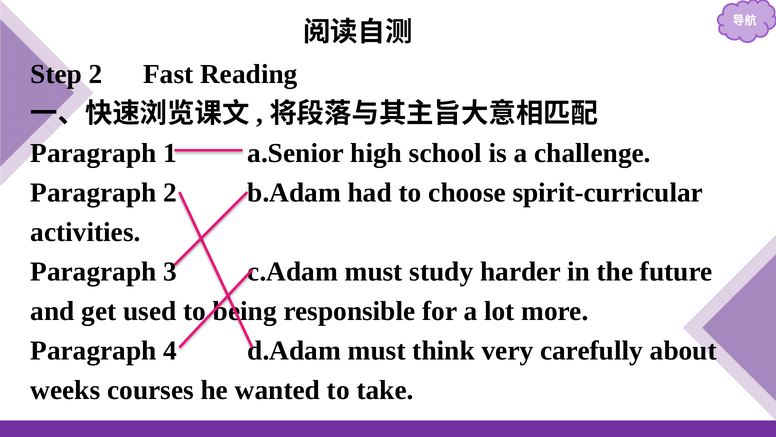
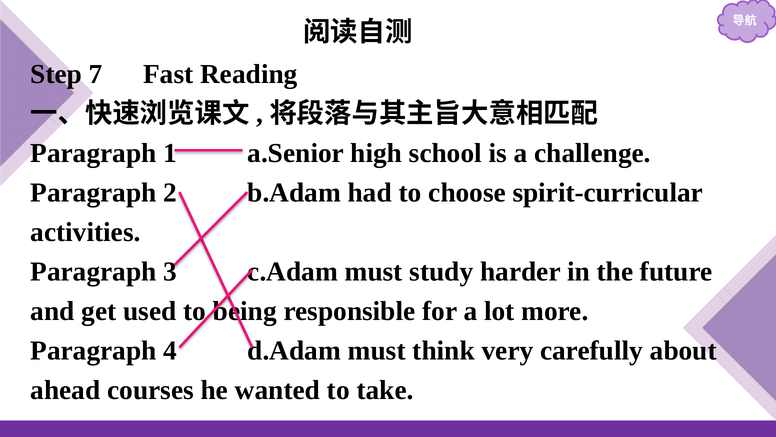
Step 2: 2 -> 7 (96, 74)
weeks: weeks -> ahead (65, 390)
